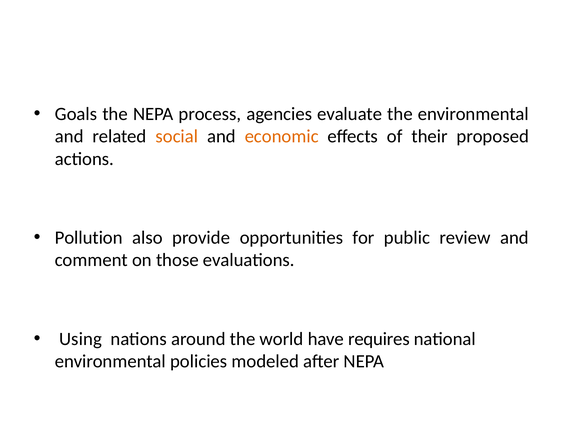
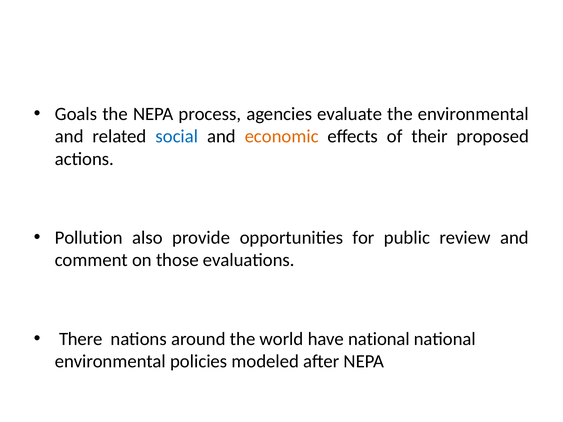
social colour: orange -> blue (177, 136)
Using: Using -> There (81, 339)
have requires: requires -> national (379, 339)
